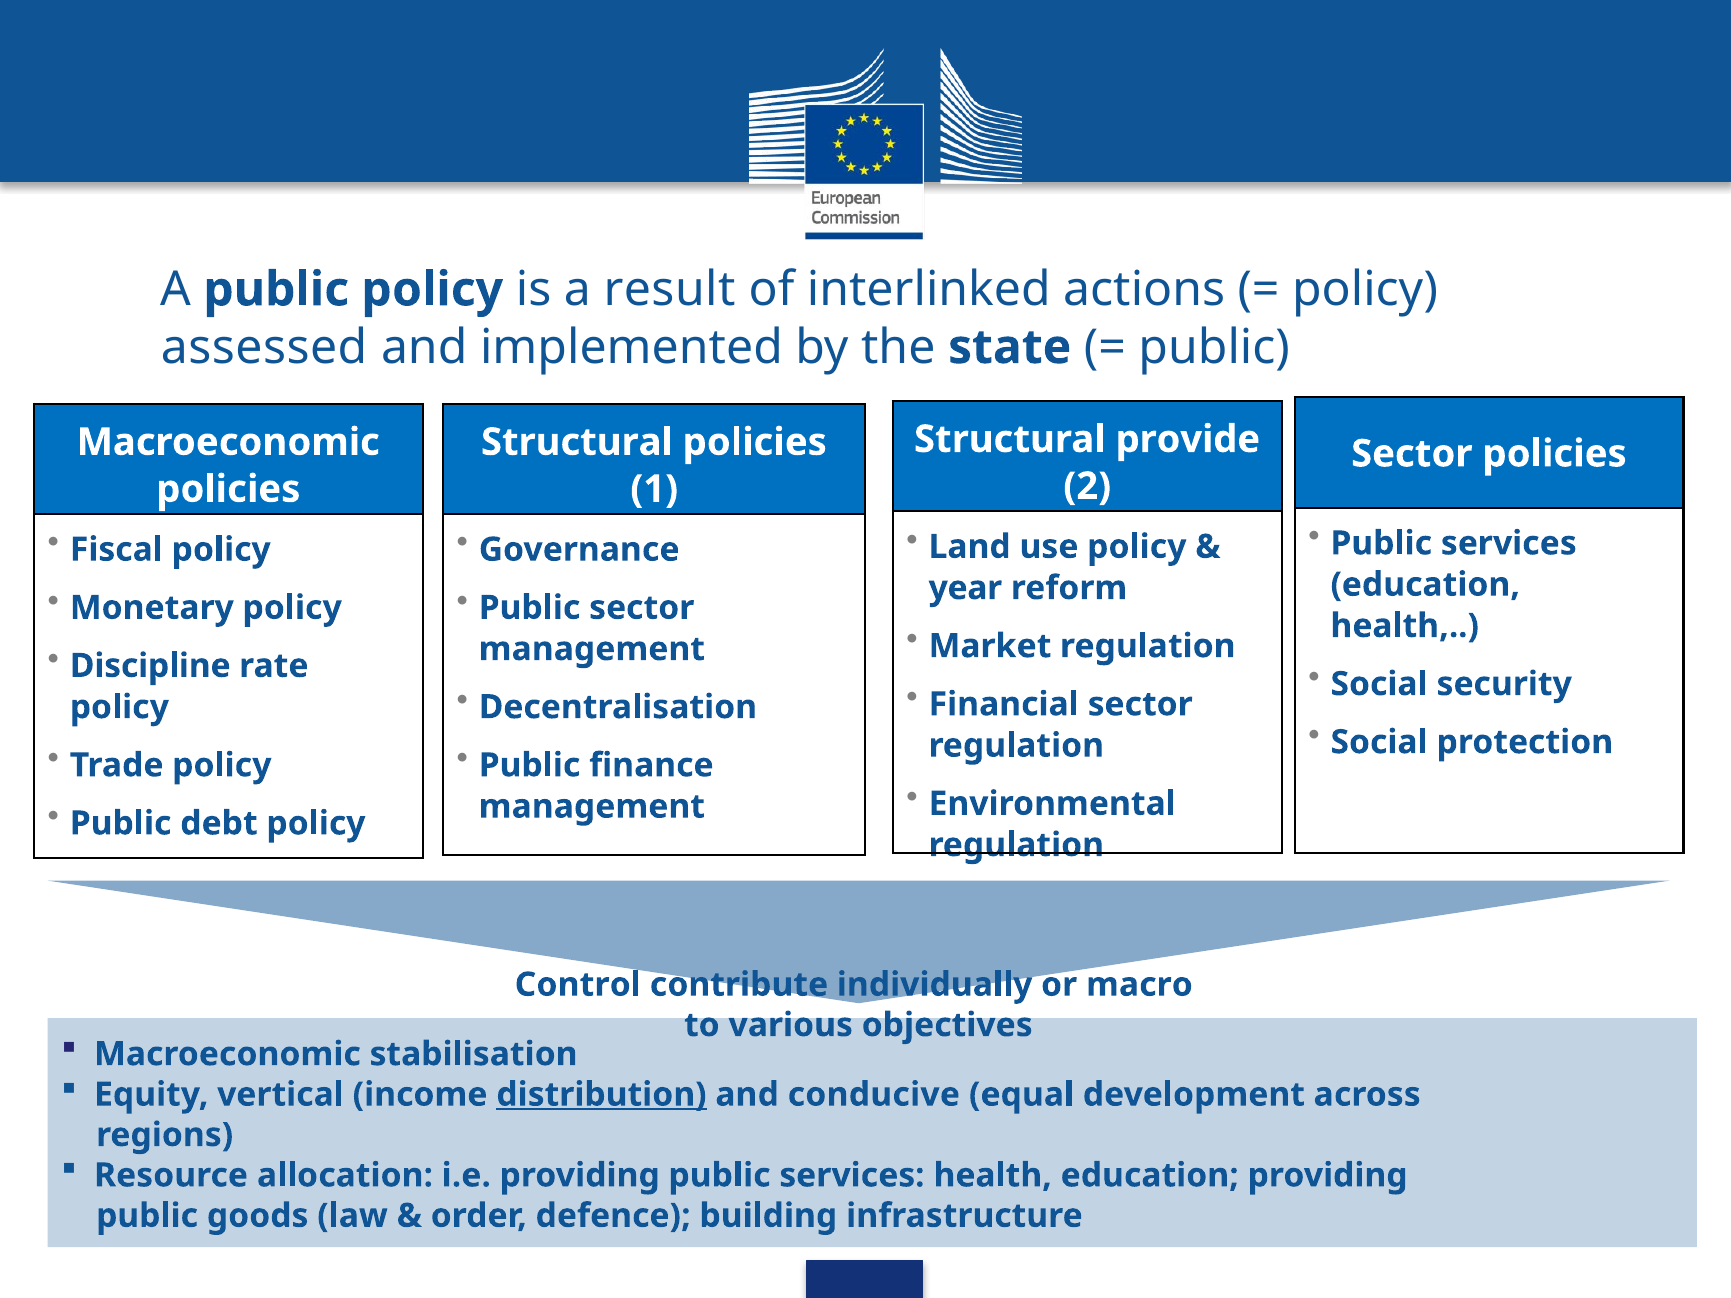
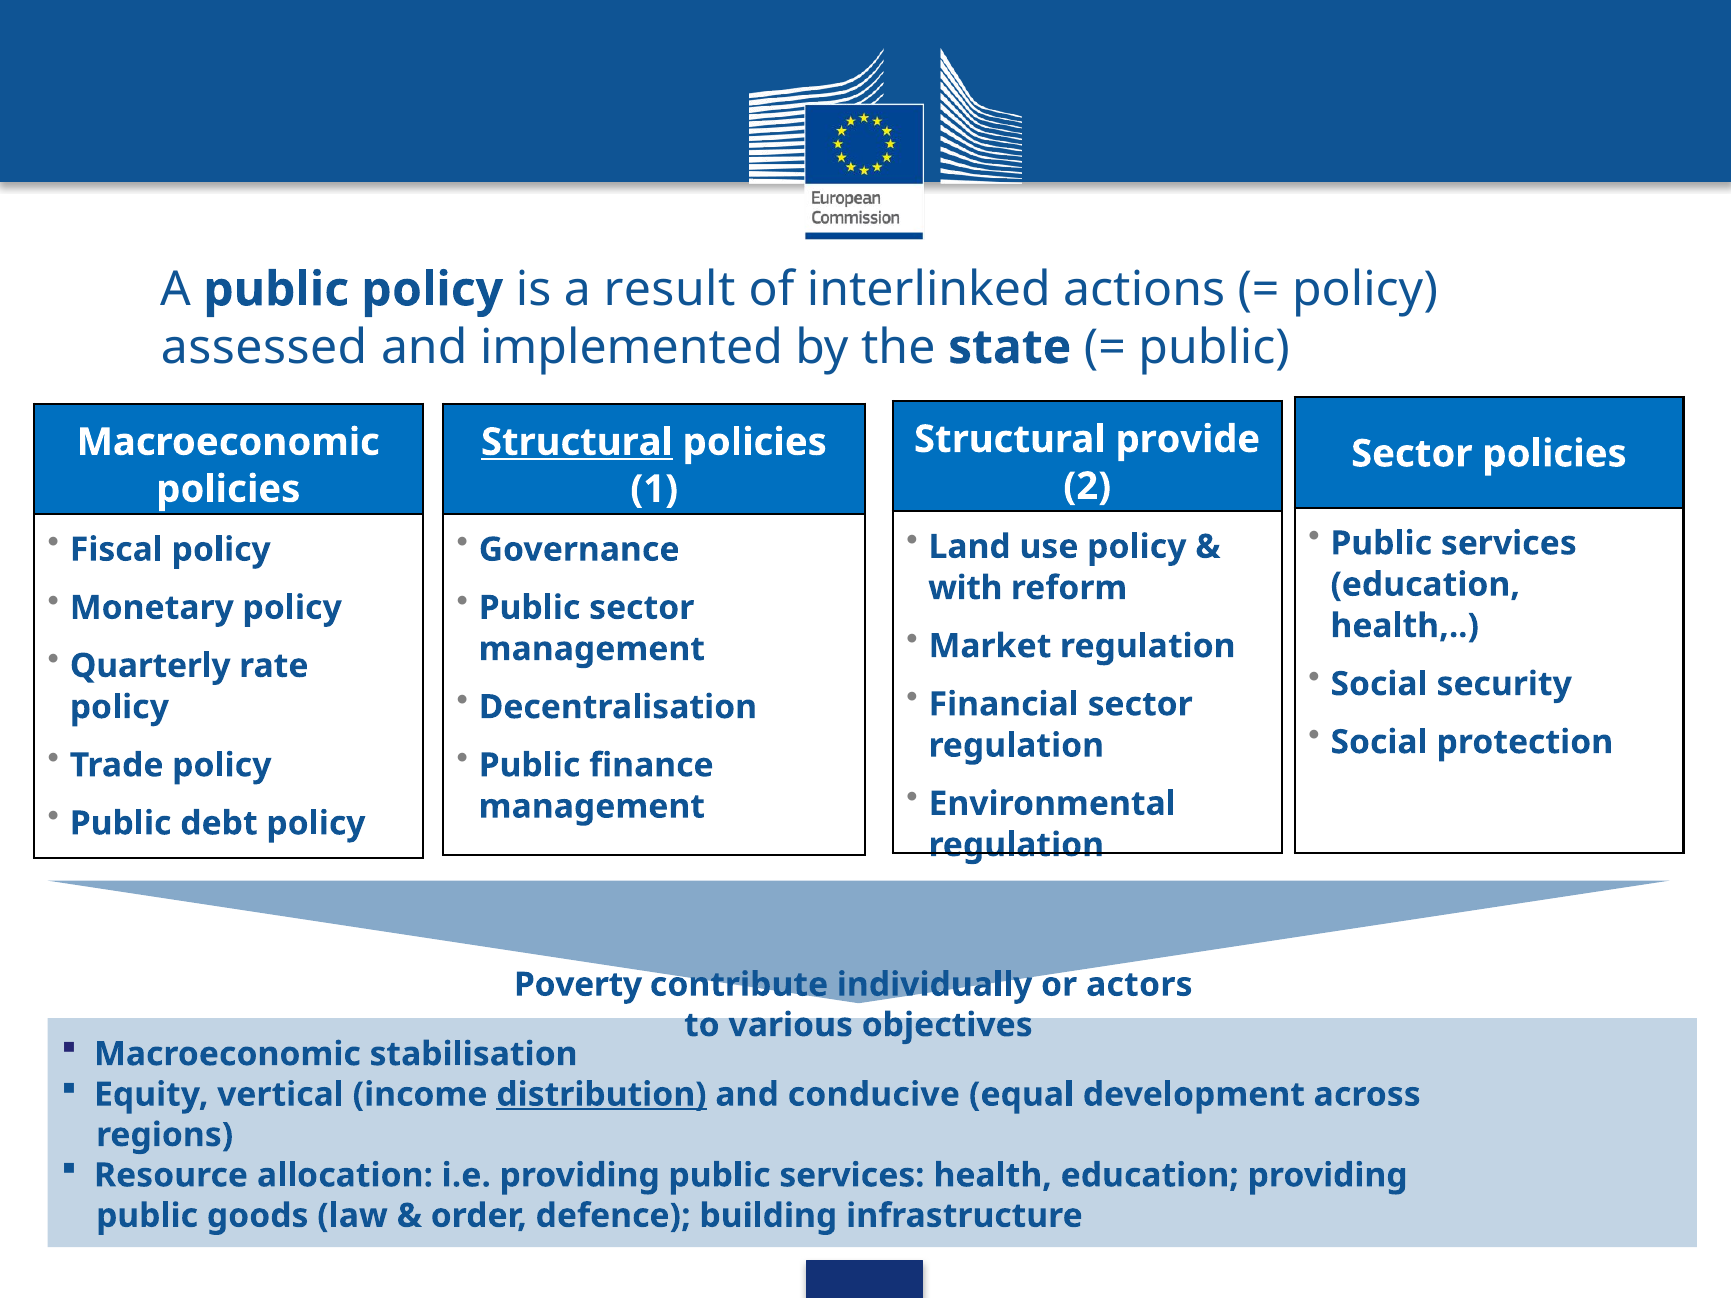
Structural underline: none -> present (577, 442)
year: year -> with (965, 588)
Discipline: Discipline -> Quarterly (150, 666)
Control: Control -> Poverty (578, 985)
macro: macro -> actors (1139, 985)
